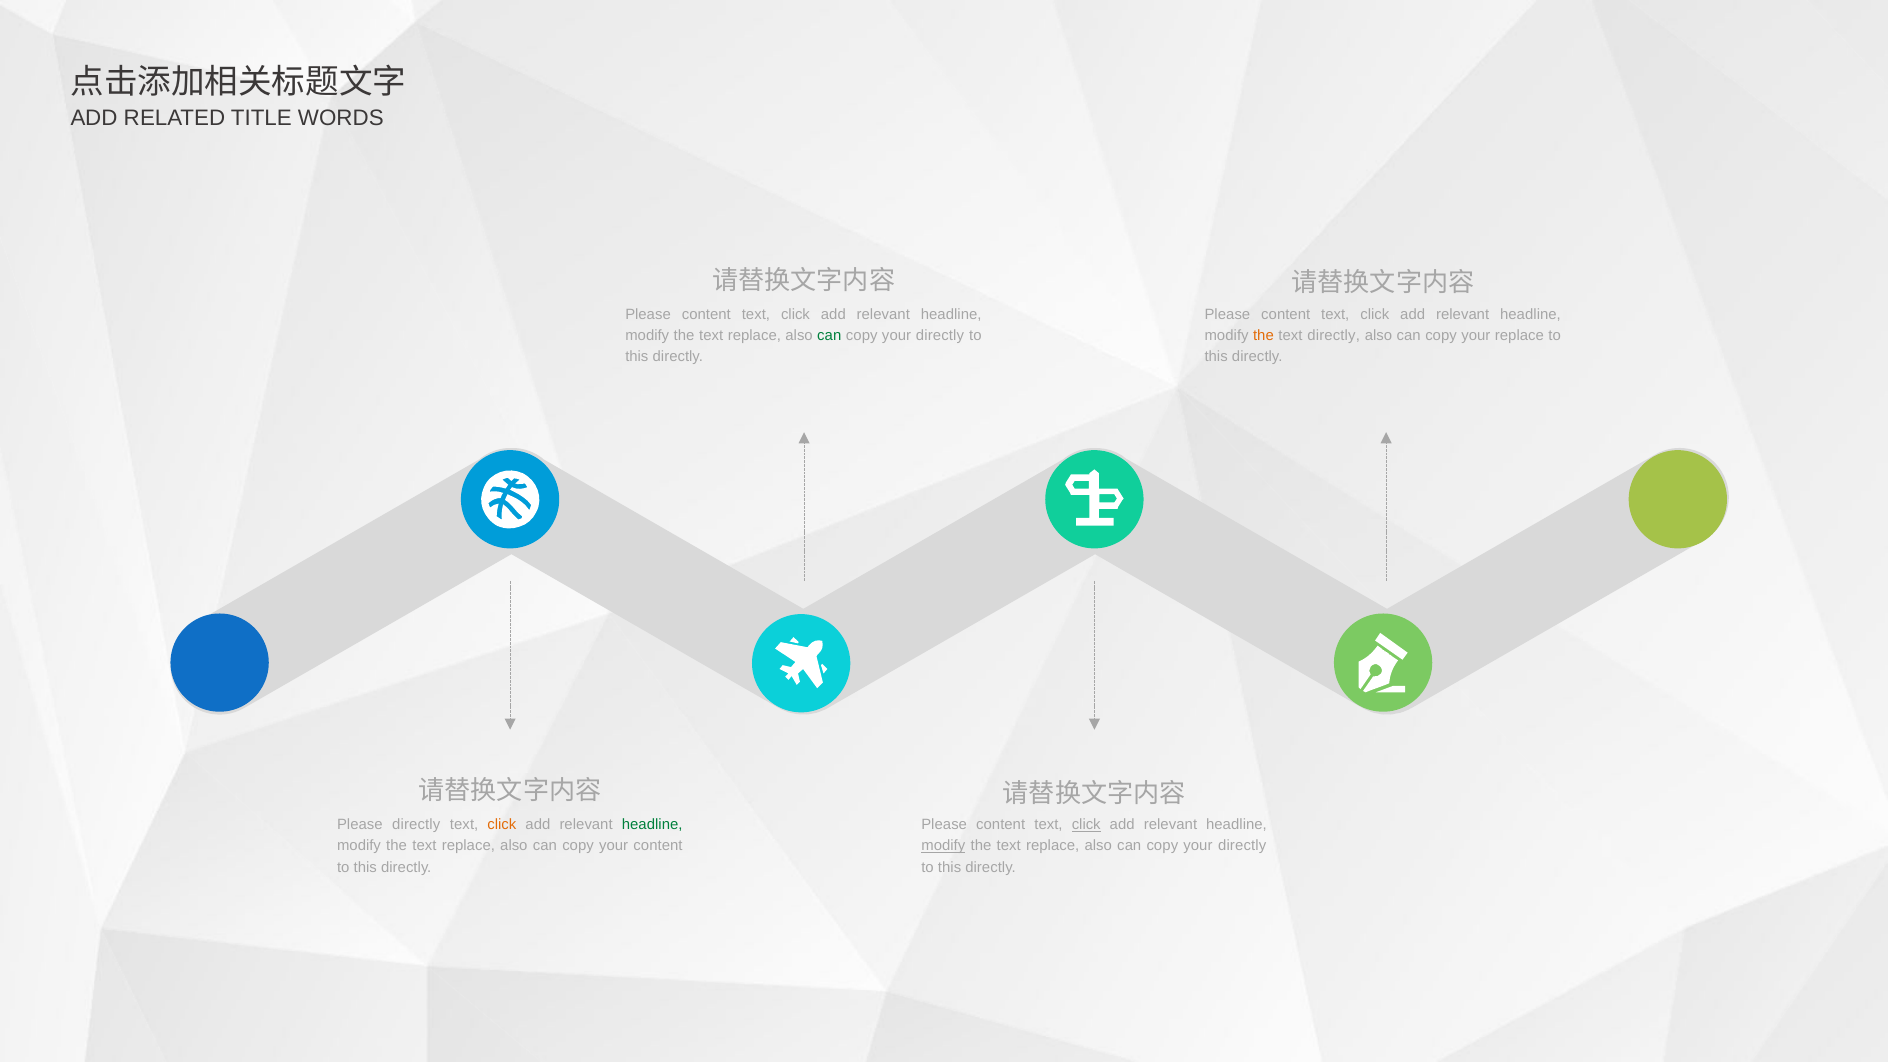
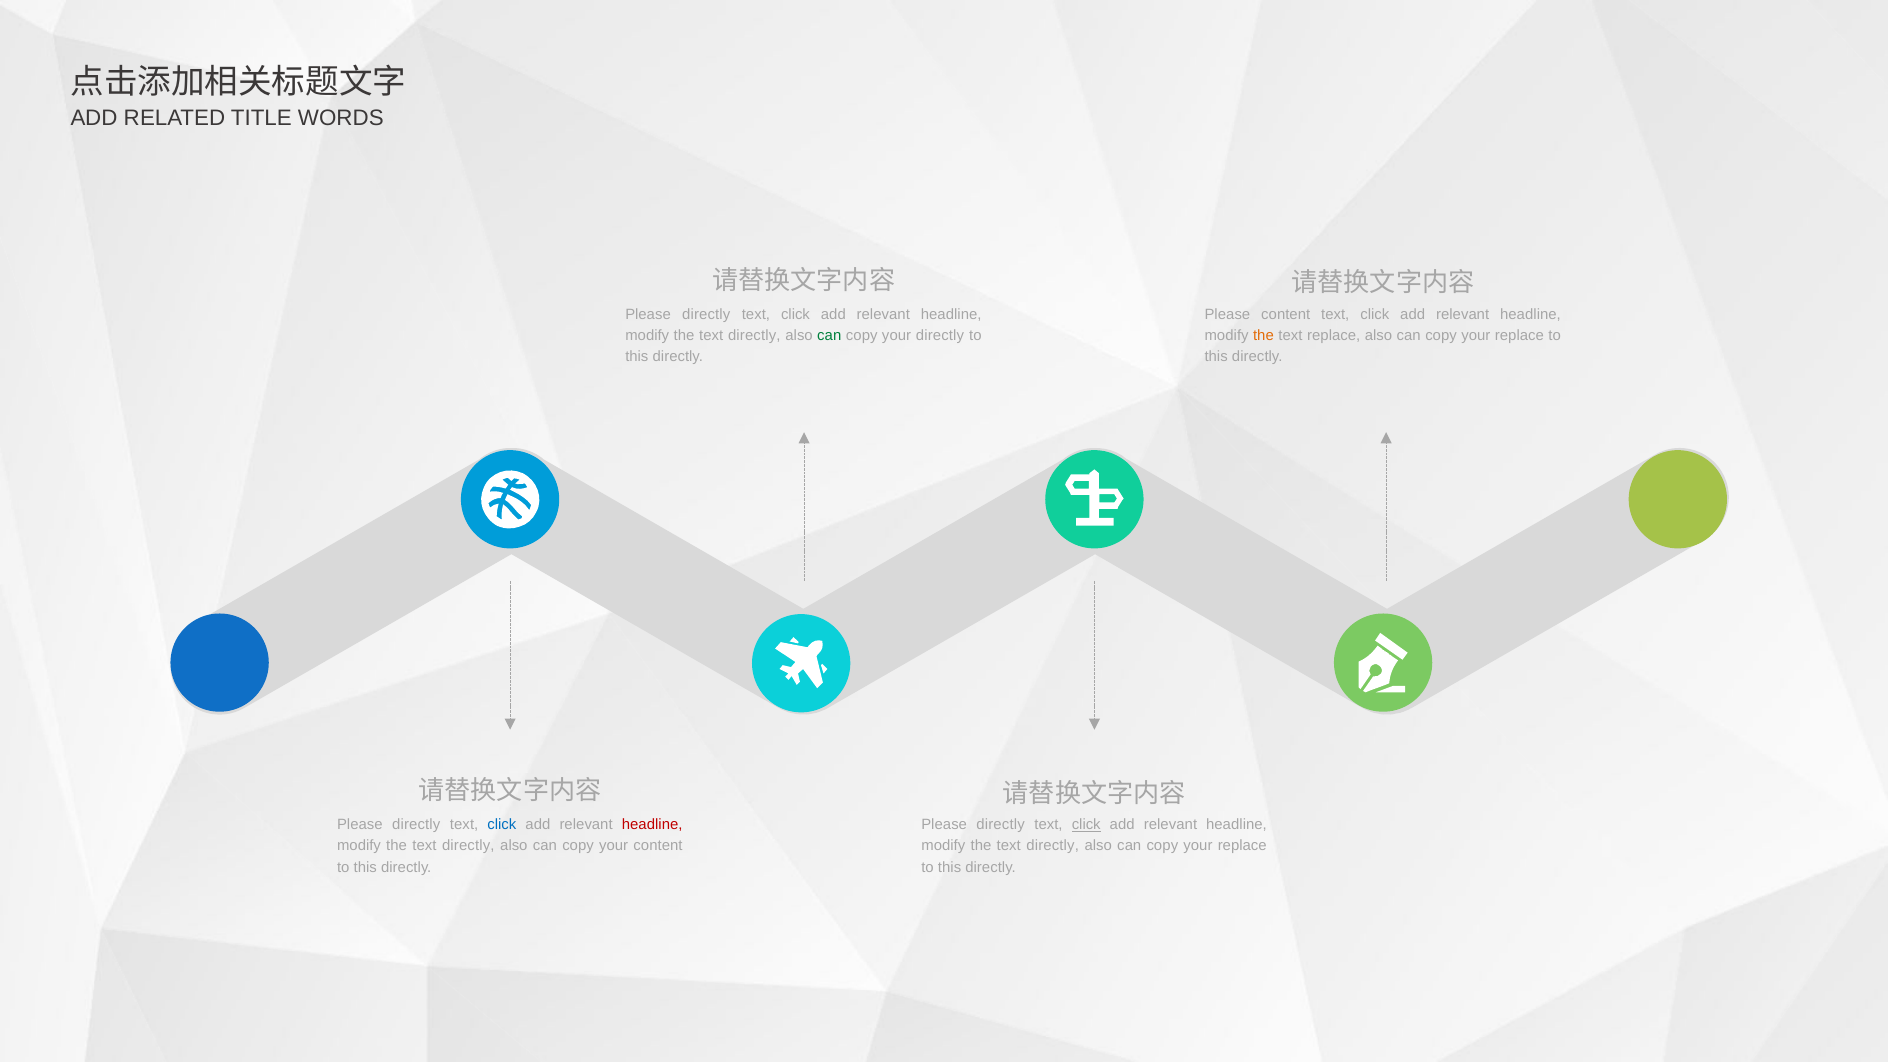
content: content -> directly (706, 314)
replace: replace -> directly (754, 336)
text directly: directly -> replace (1334, 336)
click colour: orange -> blue (502, 825)
headline colour: green -> red (652, 825)
content: content -> directly (1001, 825)
replace: replace -> directly (468, 846)
modify underline: present -> none (943, 846)
replace: replace -> directly (1053, 846)
directly: directly -> replace (1242, 846)
